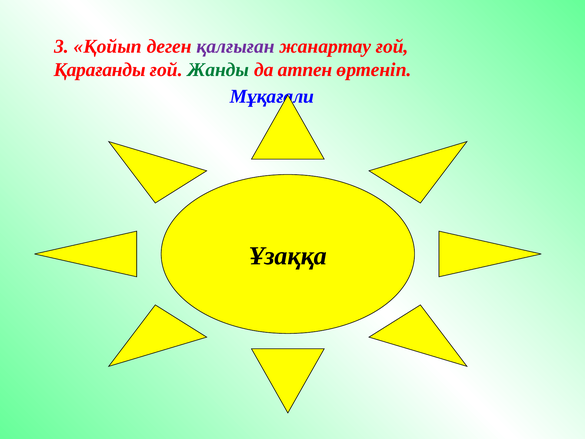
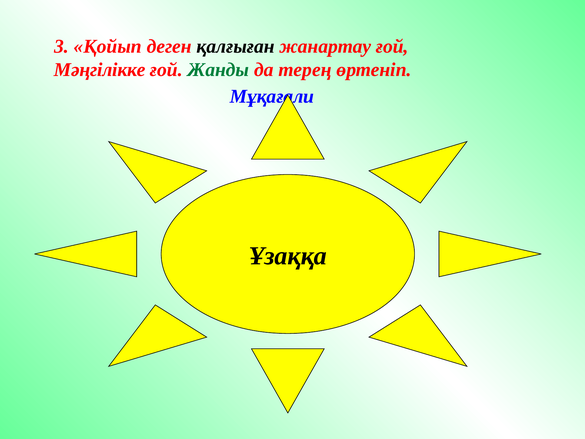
қалғыған colour: purple -> black (236, 46)
Қарағанды: Қарағанды -> Мәңгілікке (100, 70)
атпен: атпен -> терең (305, 70)
